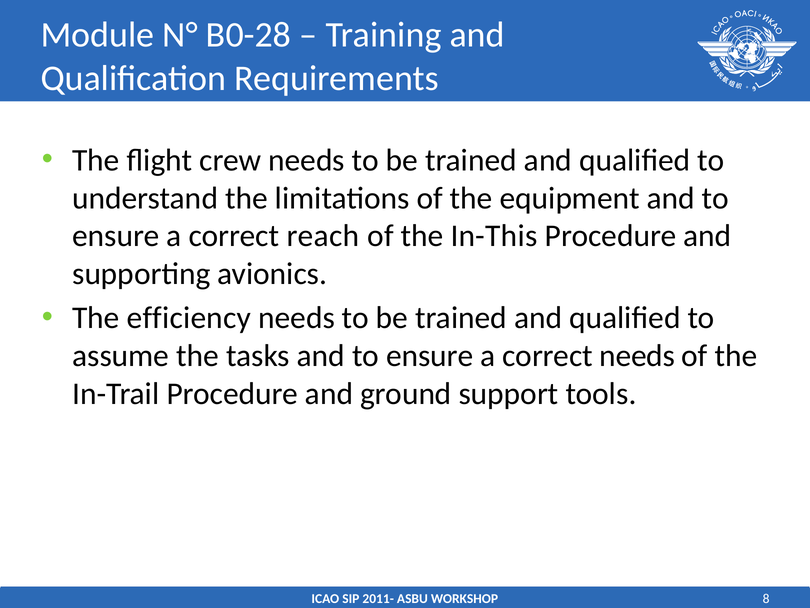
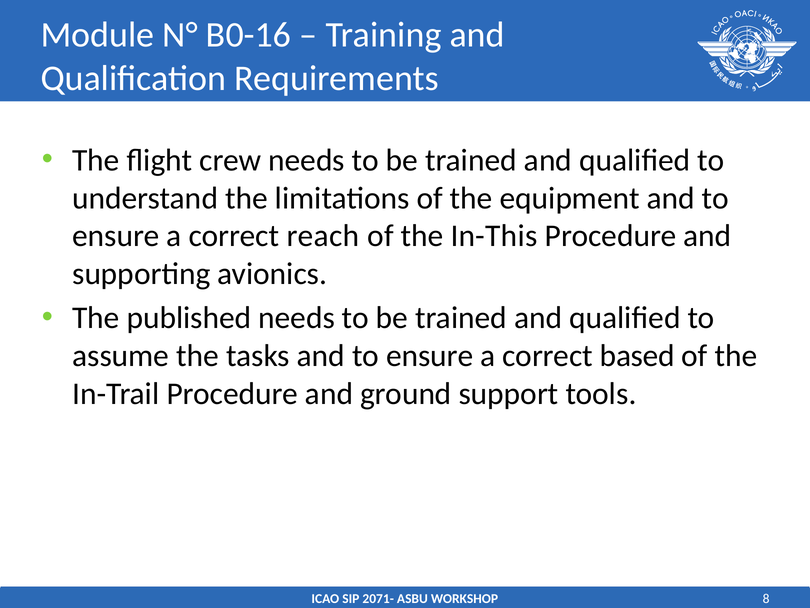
B0-28: B0-28 -> B0-16 (249, 35)
efficiency: efficiency -> published (189, 318)
correct needs: needs -> based (637, 356)
2011-: 2011- -> 2071- (378, 598)
